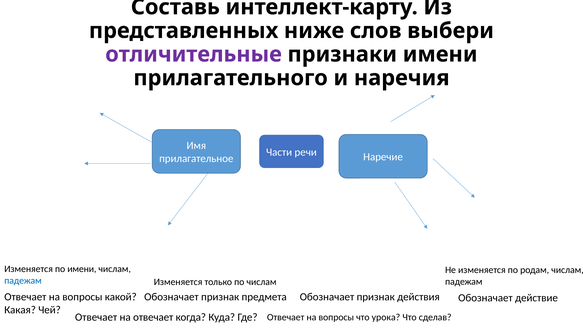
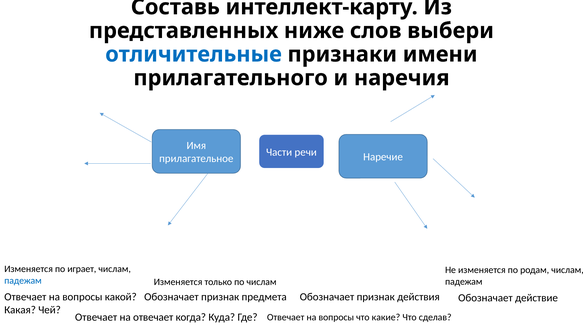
отличительные colour: purple -> blue (194, 54)
по имени: имени -> играет (82, 269)
урока: урока -> какие (386, 317)
